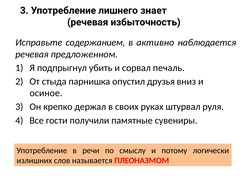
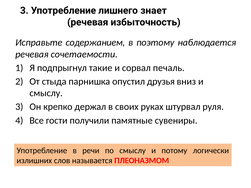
активно: активно -> поэтому (155, 43)
предложенном: предложенном -> сочетаемости (84, 54)
убить: убить -> такие (101, 68)
осиное: осиное -> смыслу (46, 93)
